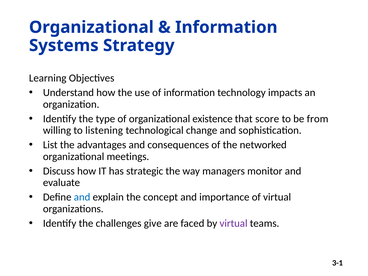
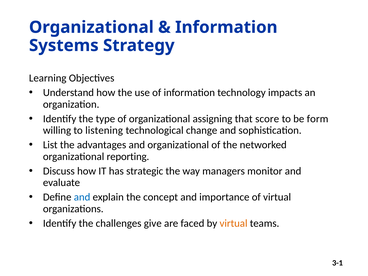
existence: existence -> assigning (212, 119)
from: from -> form (318, 119)
and consequences: consequences -> organizational (178, 145)
meetings: meetings -> reporting (128, 156)
virtual colour: purple -> orange (234, 223)
